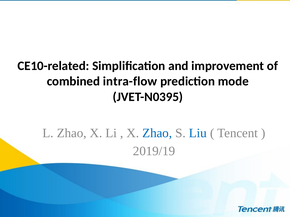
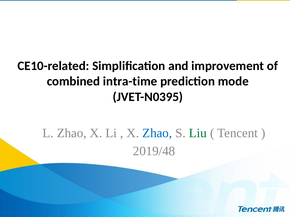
intra-flow: intra-flow -> intra-time (130, 82)
Liu colour: blue -> green (198, 133)
2019/19: 2019/19 -> 2019/48 (154, 151)
